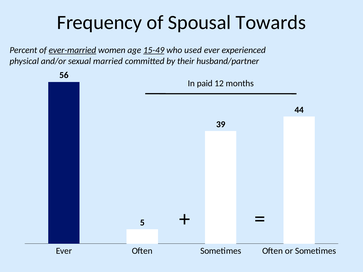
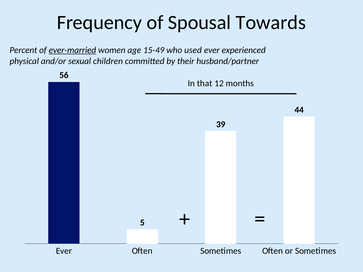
15-49 underline: present -> none (154, 50)
married: married -> children (108, 61)
paid: paid -> that (205, 83)
